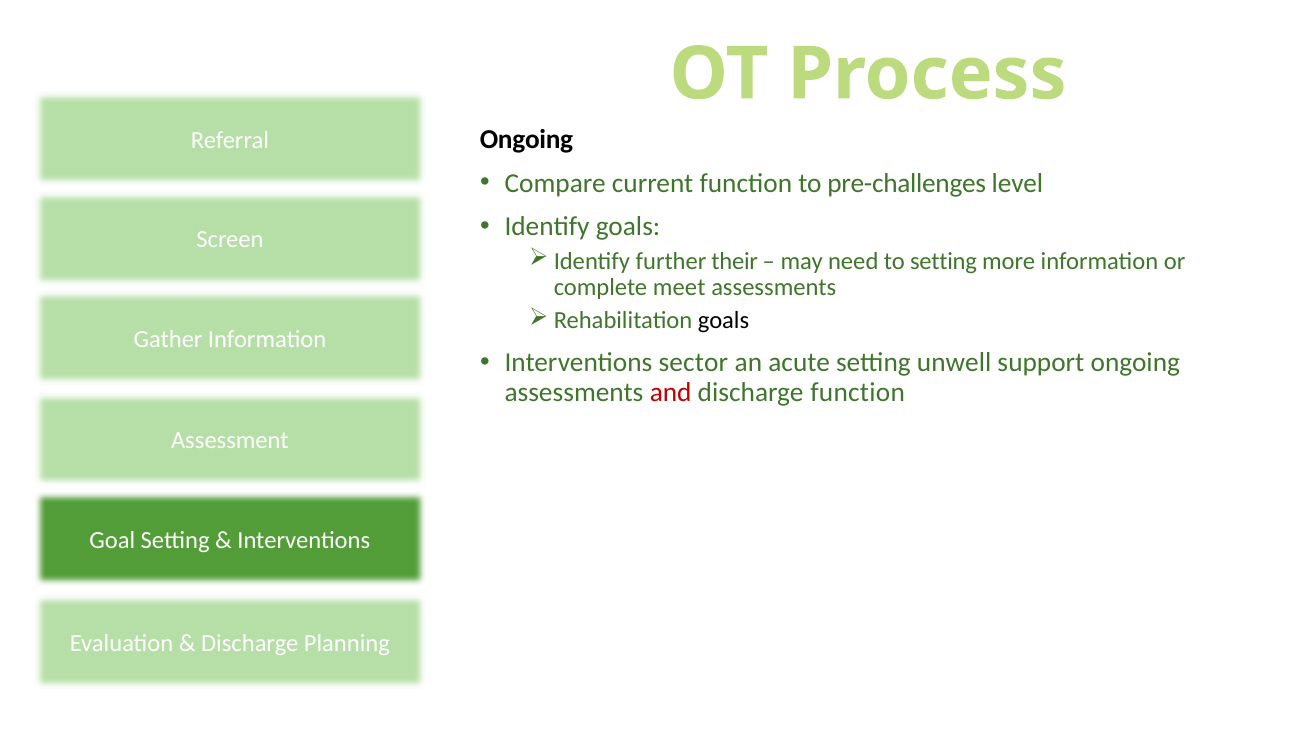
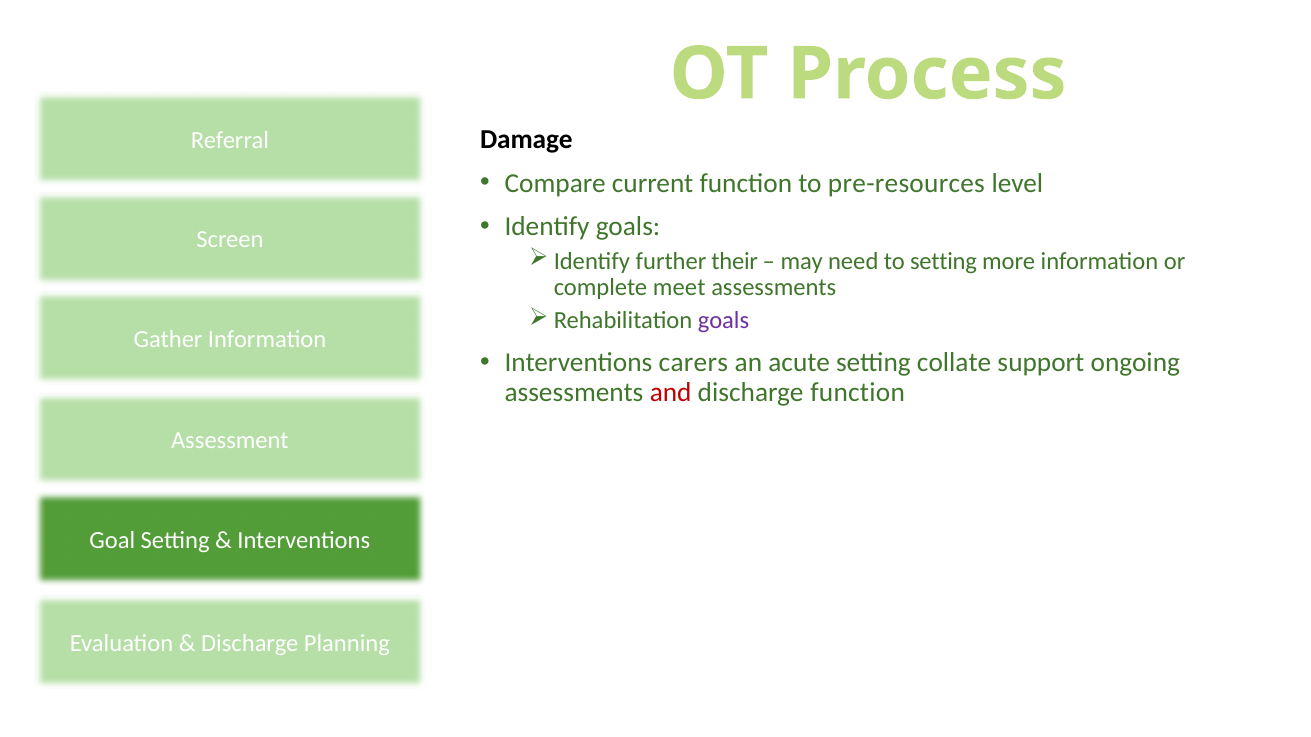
Ongoing: Ongoing -> Damage (526, 140)
pre-challenges: pre-challenges -> pre-resources (906, 183)
goals colour: black -> purple (723, 321)
sector: sector -> carers (693, 363)
unwell: unwell -> collate (954, 363)
